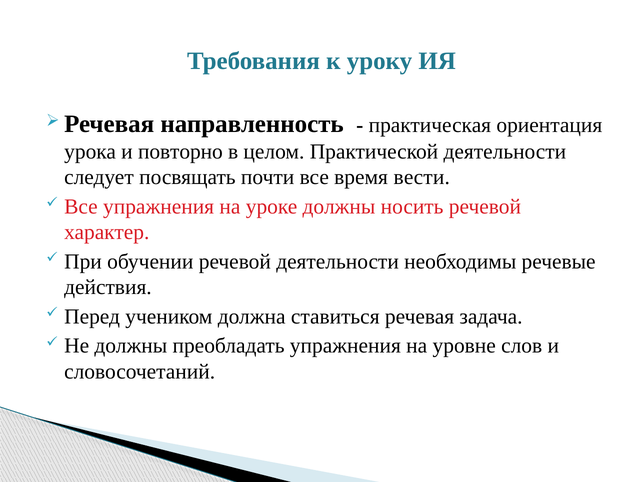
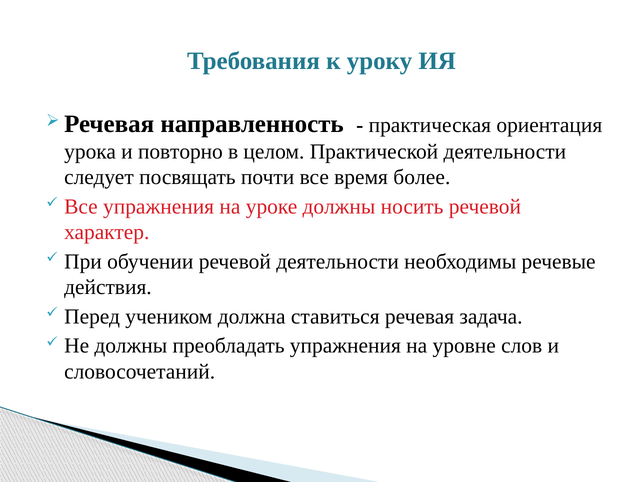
вести: вести -> более (422, 177)
